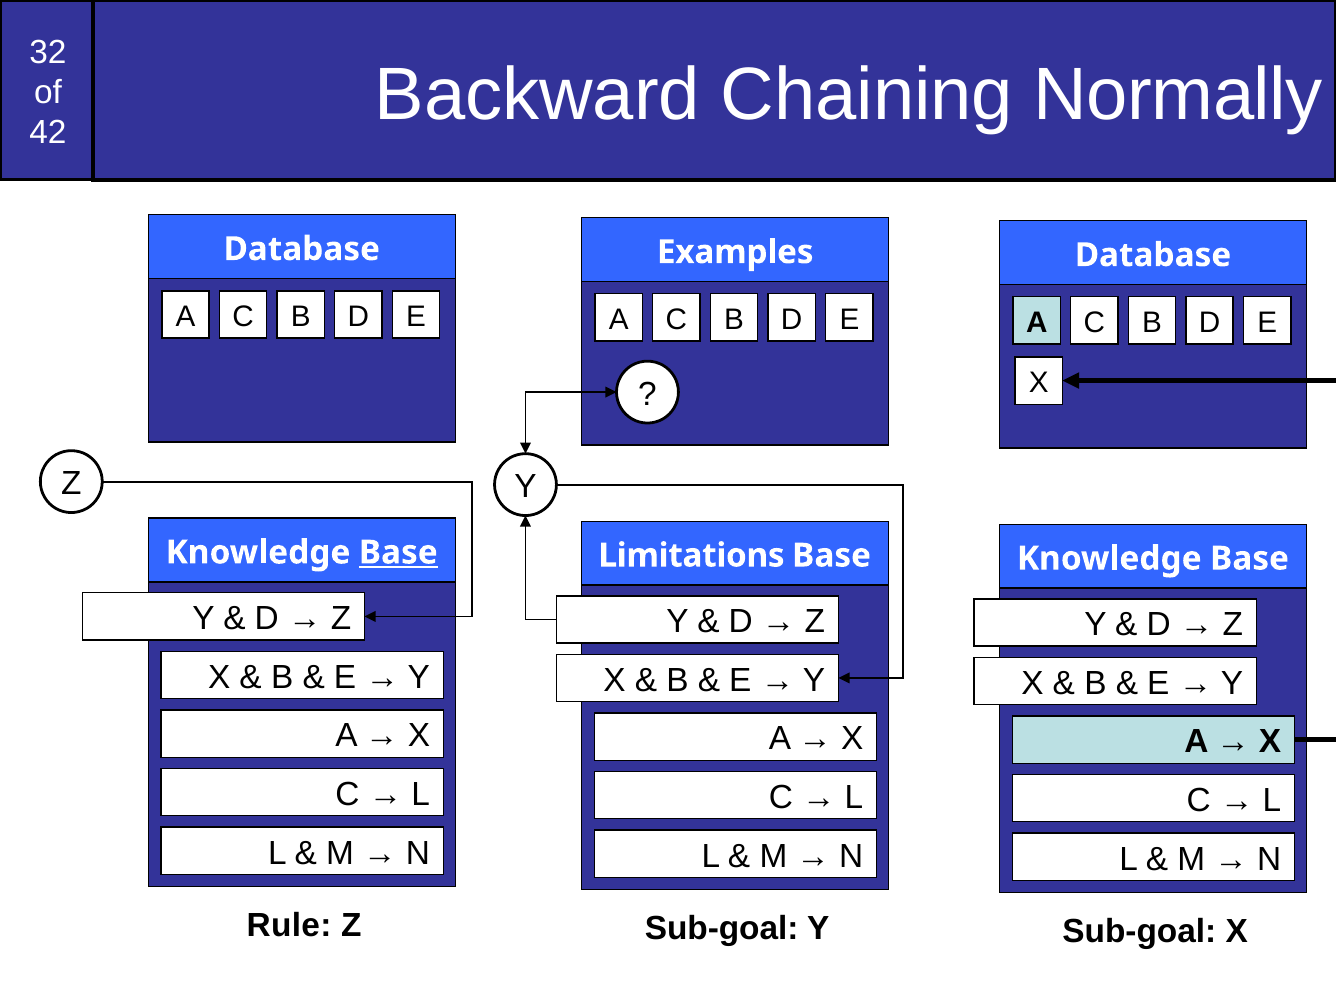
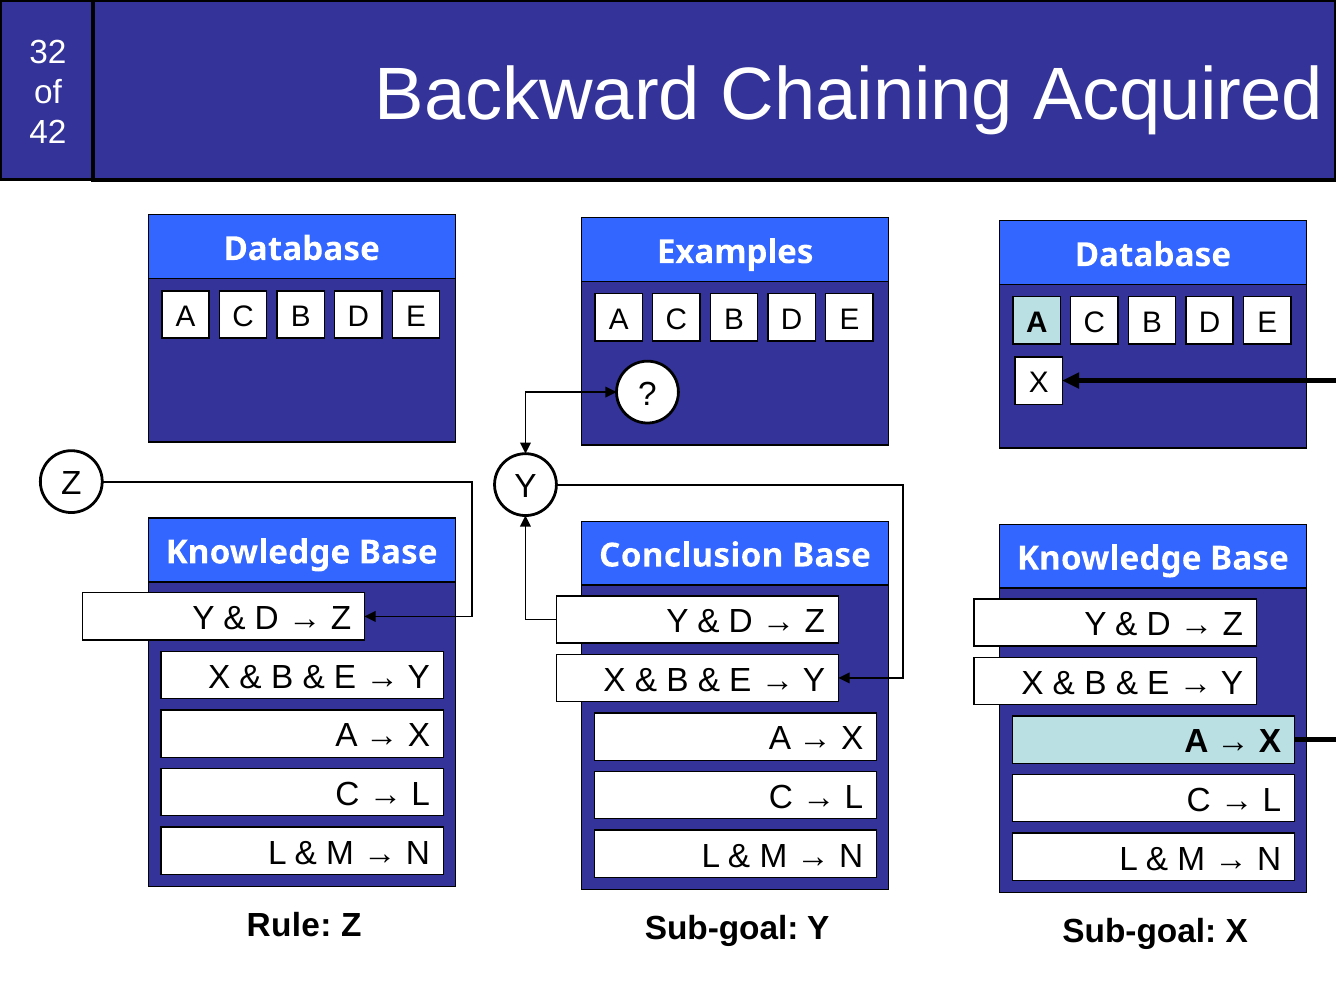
Normally: Normally -> Acquired (1178, 95)
Base underline: present -> none (398, 552)
Limitations: Limitations -> Conclusion (691, 556)
